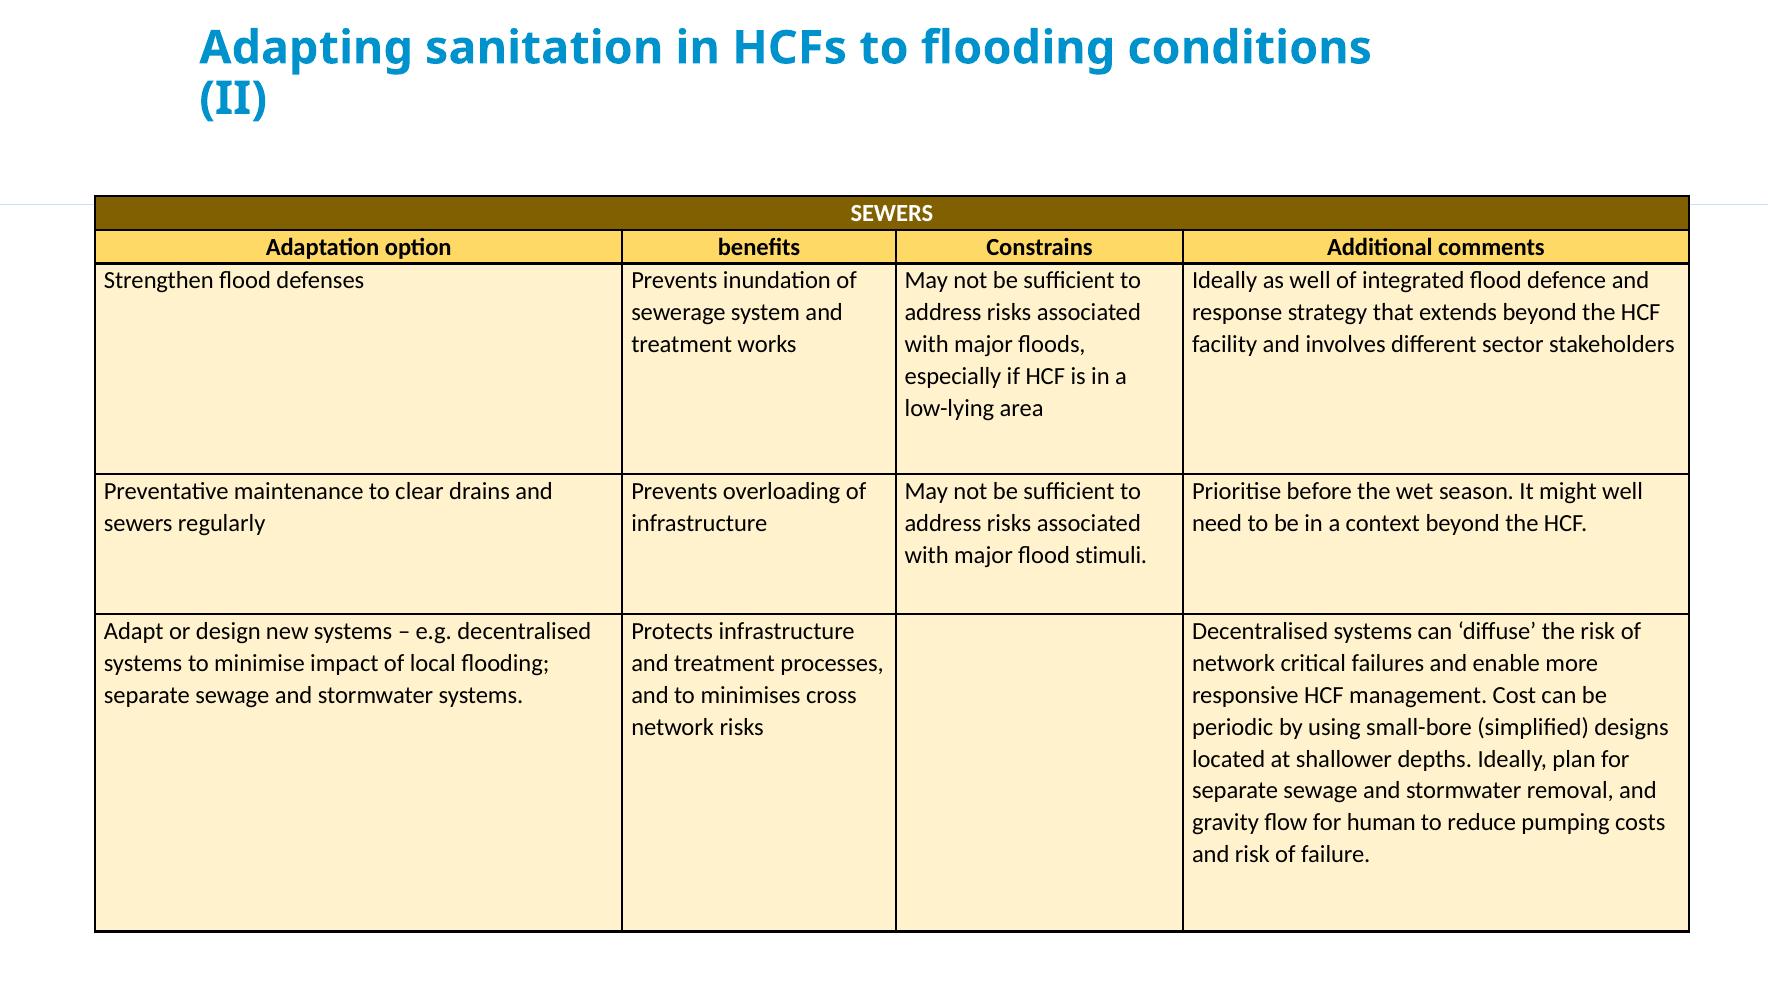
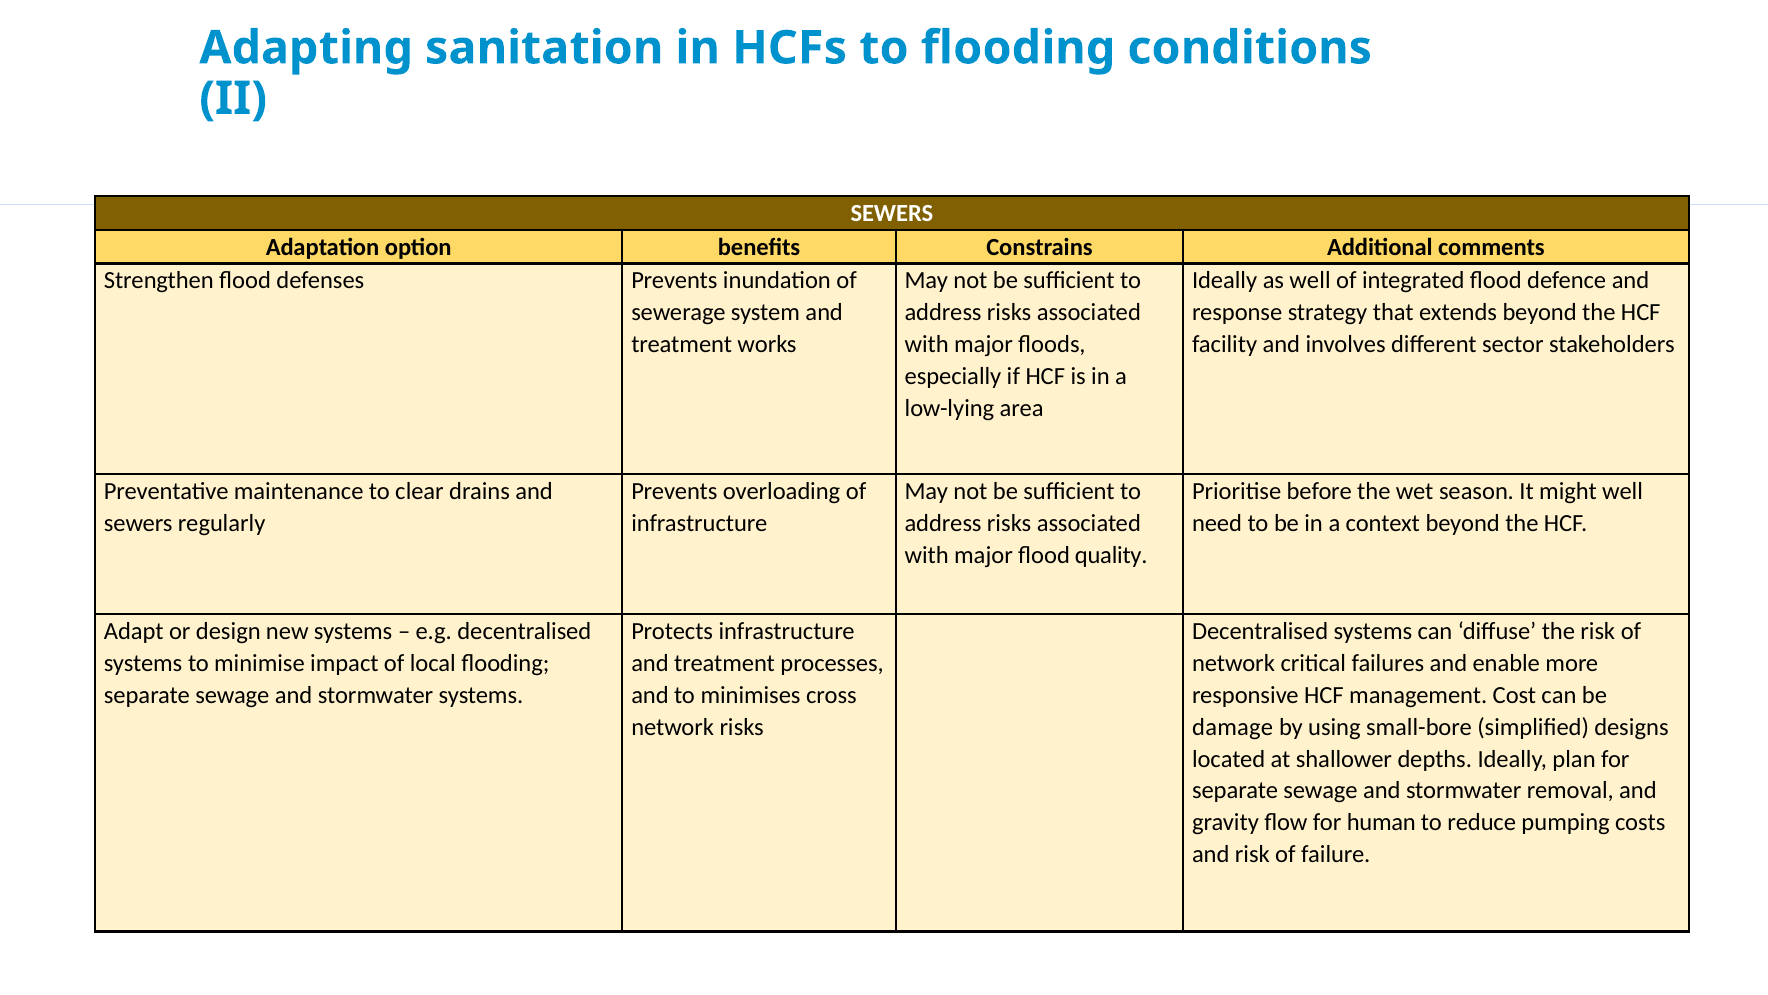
stimuli: stimuli -> quality (1111, 555)
periodic: periodic -> damage (1233, 727)
